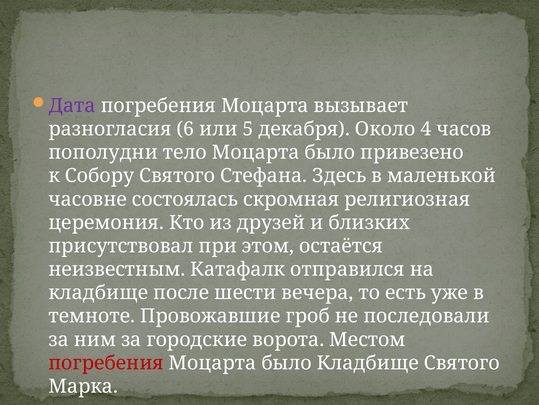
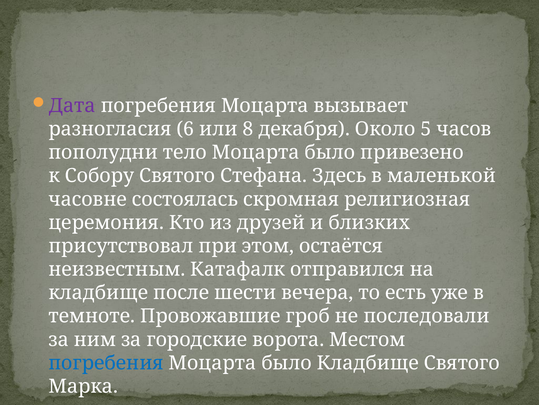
5: 5 -> 8 (248, 129)
4: 4 -> 5 (426, 129)
погребения colour: red -> blue (106, 362)
